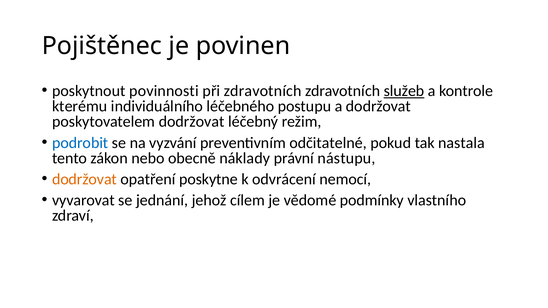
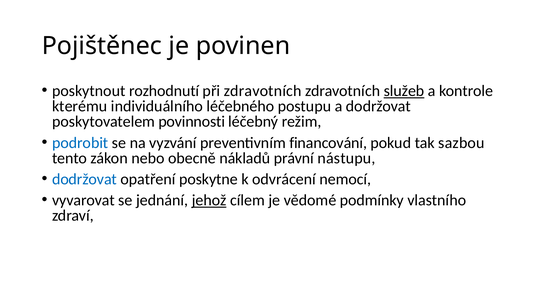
povinnosti: povinnosti -> rozhodnutí (164, 91)
poskytovatelem dodržovat: dodržovat -> povinnosti (192, 122)
odčitatelné: odčitatelné -> financování (328, 143)
nastala: nastala -> sazbou (461, 143)
náklady: náklady -> nákladů (245, 158)
dodržovat colour: orange -> blue (85, 179)
jehož underline: none -> present (209, 200)
